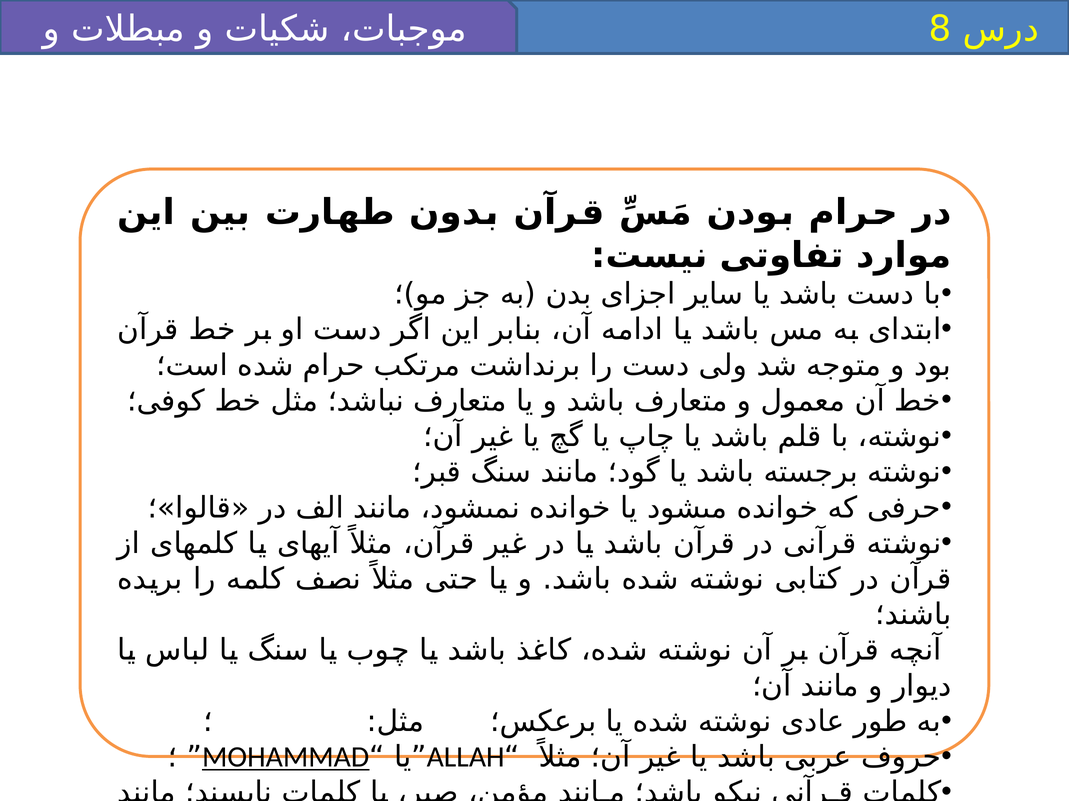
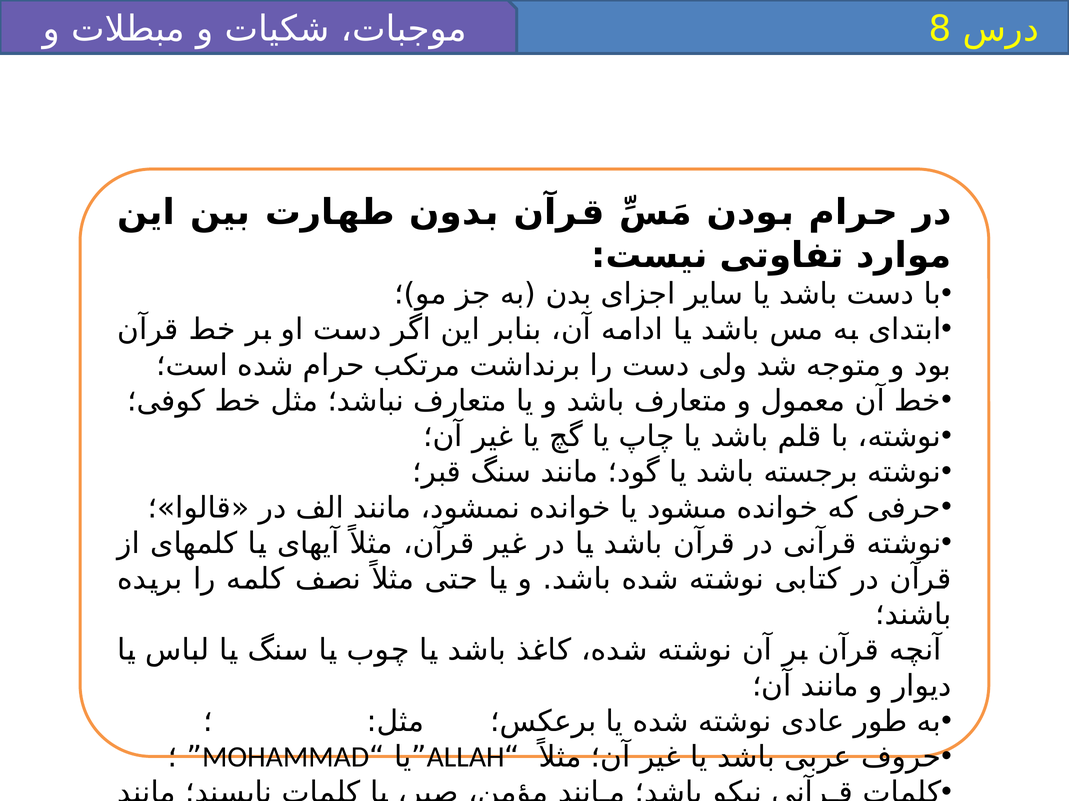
MOHAMMAD underline: present -> none (286, 758)
